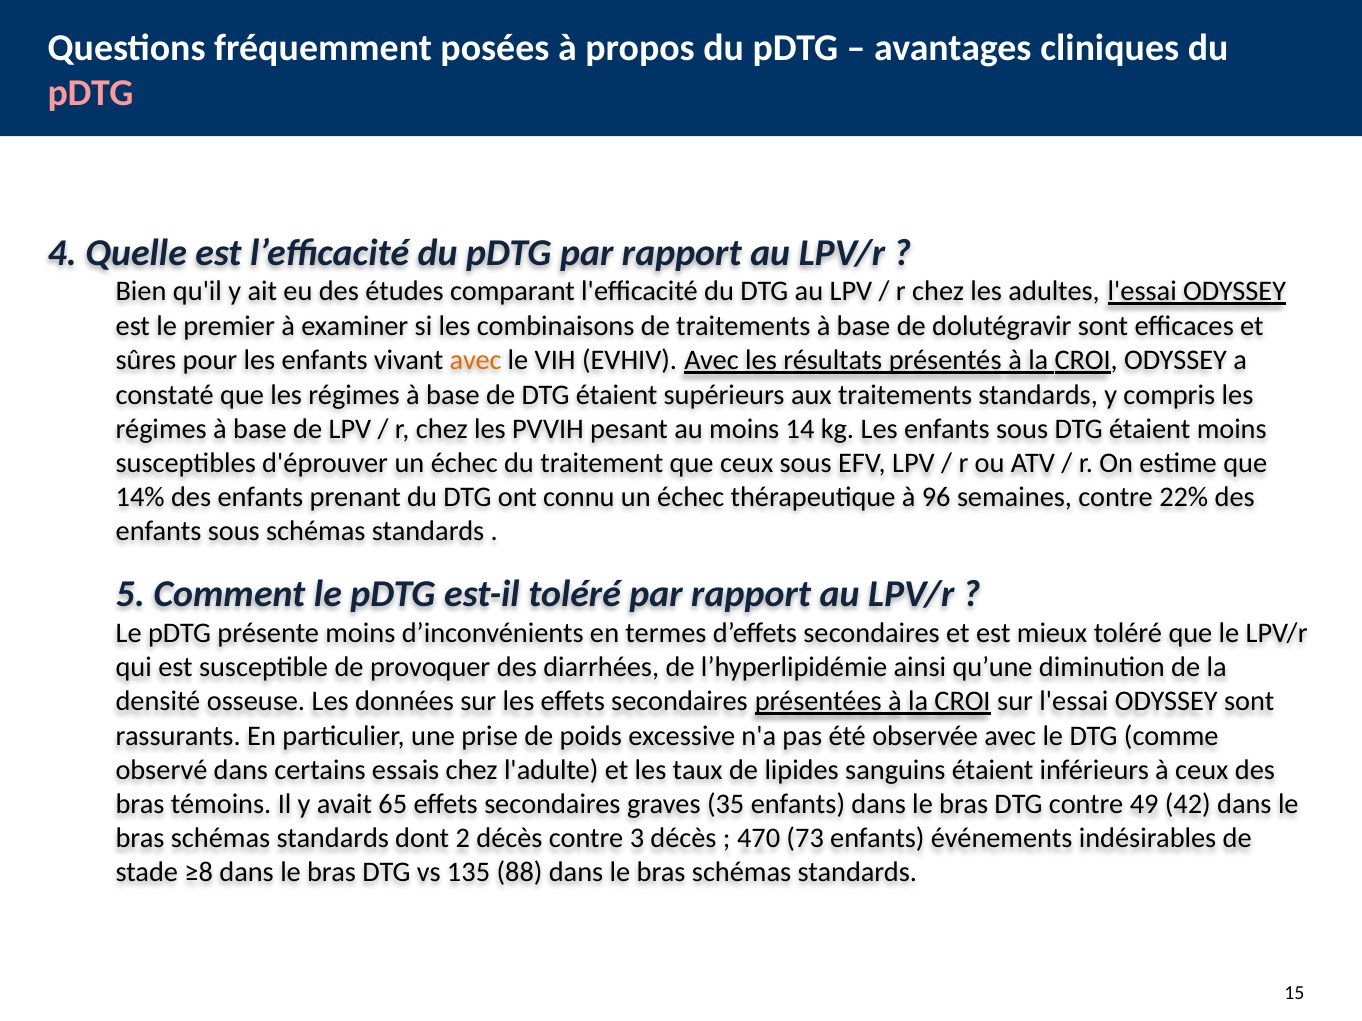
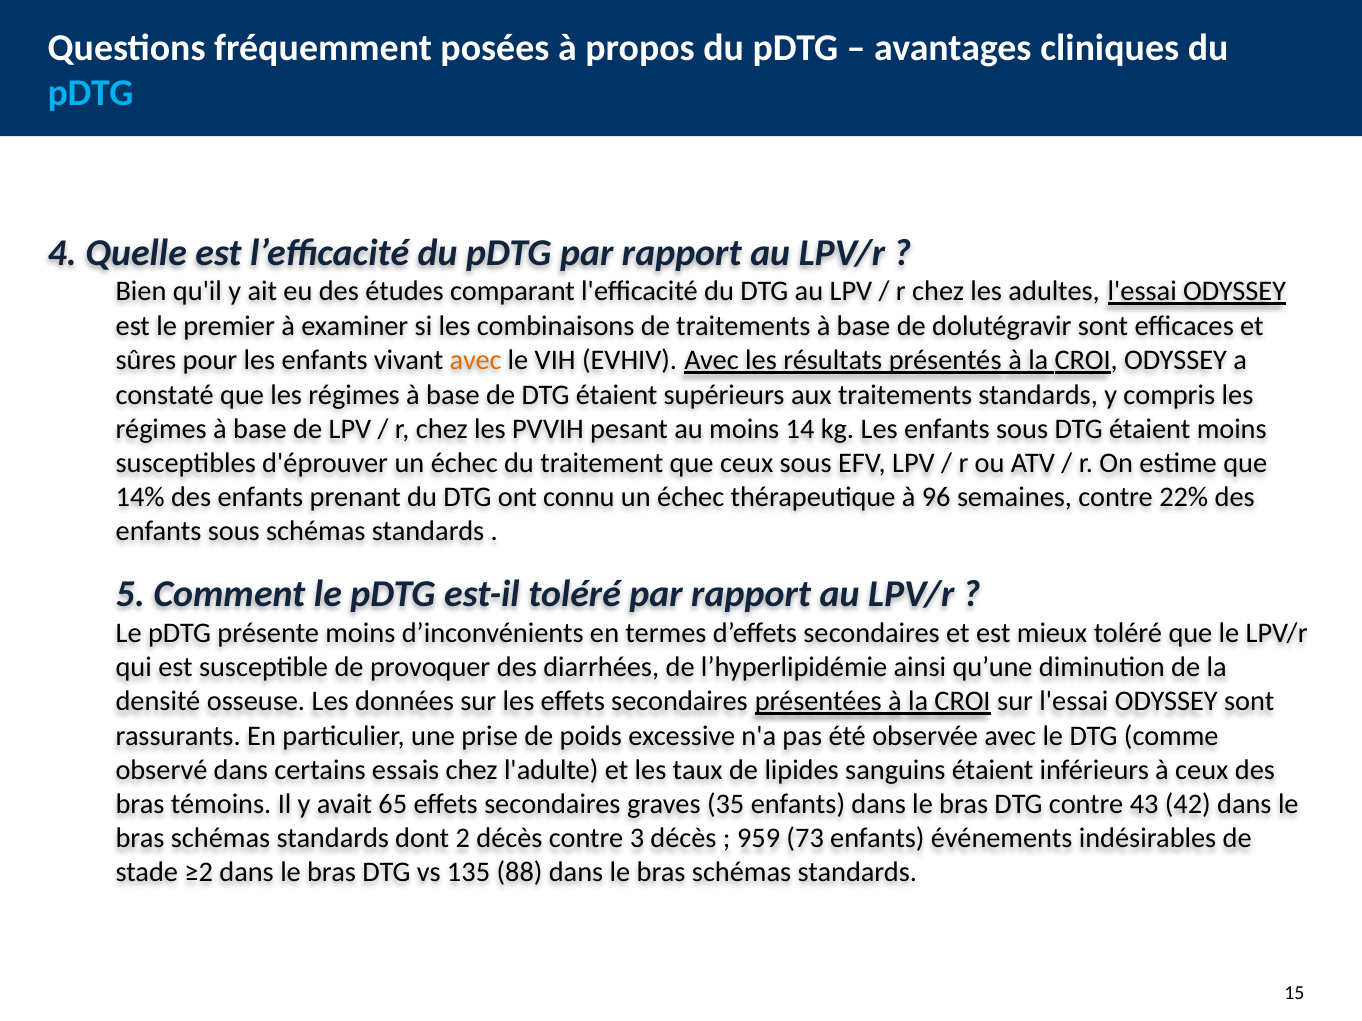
pDTG colour: pink -> light blue (91, 93)
49: 49 -> 43 (1144, 805)
470: 470 -> 959 (759, 839)
≥8: ≥8 -> ≥2 (199, 873)
